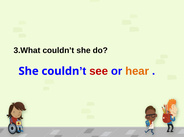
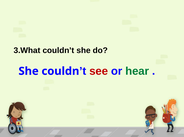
hear colour: orange -> green (137, 71)
